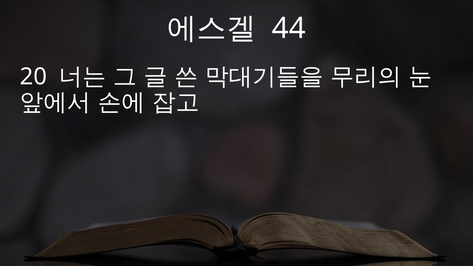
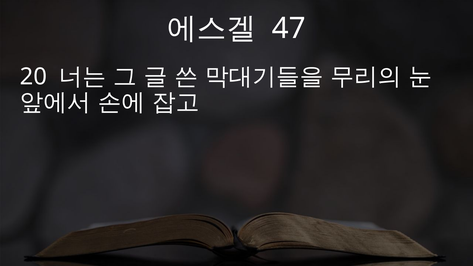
44: 44 -> 47 (289, 28)
